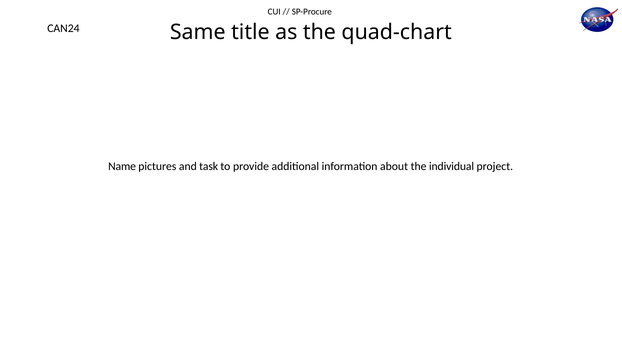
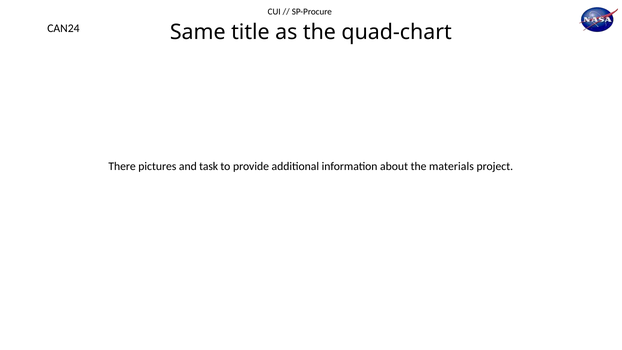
Name: Name -> There (122, 166)
individual: individual -> materials (451, 166)
